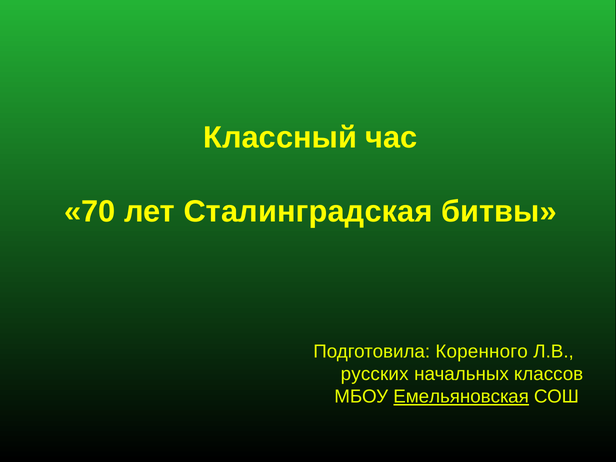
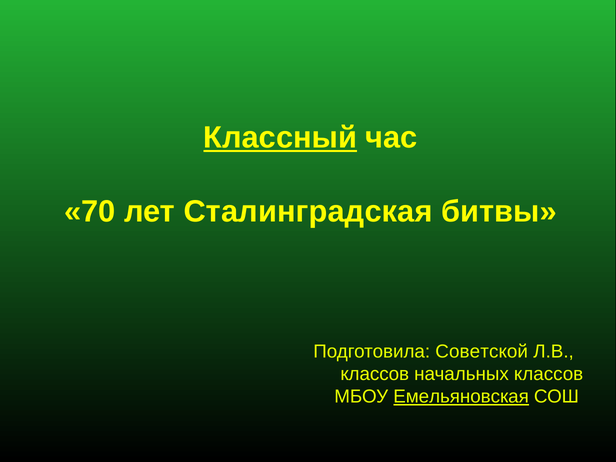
Классный underline: none -> present (280, 138)
Коренного: Коренного -> Советской (482, 351)
русских: русских -> классов (375, 374)
